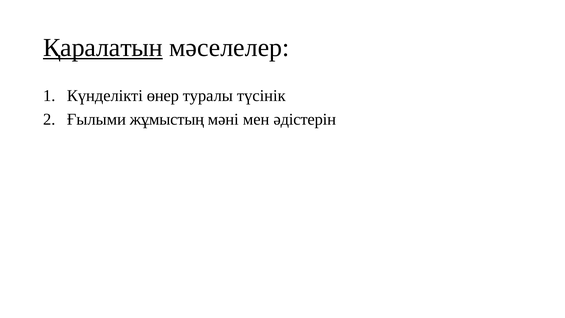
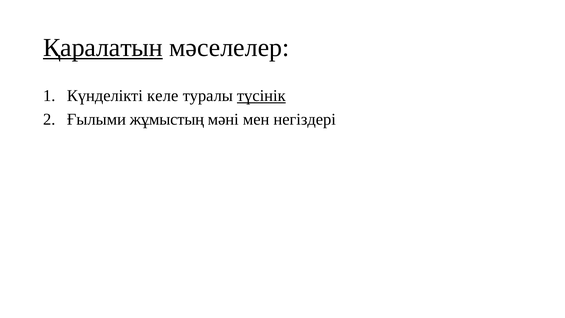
өнер: өнер -> келе (163, 96)
түсінік underline: none -> present (261, 96)
әдістерін: әдістерін -> негіздері (305, 119)
